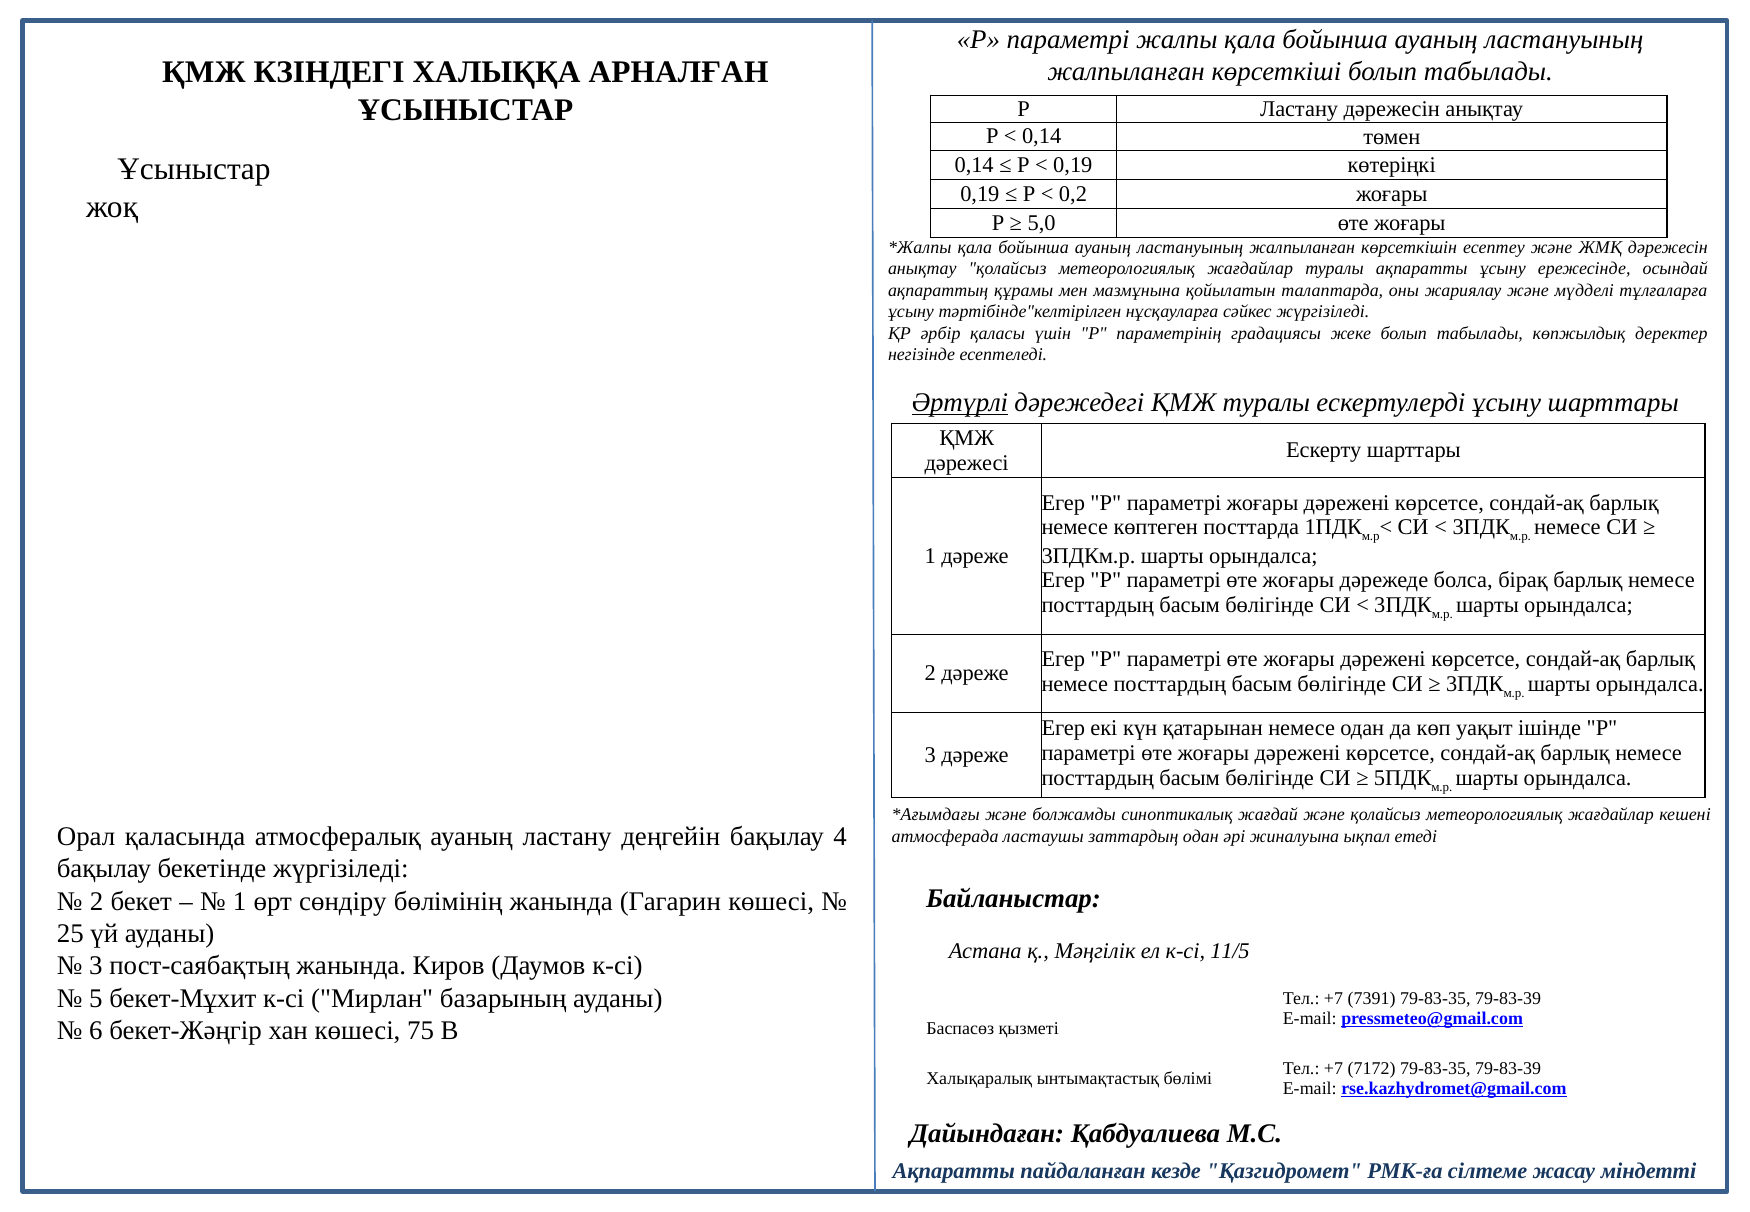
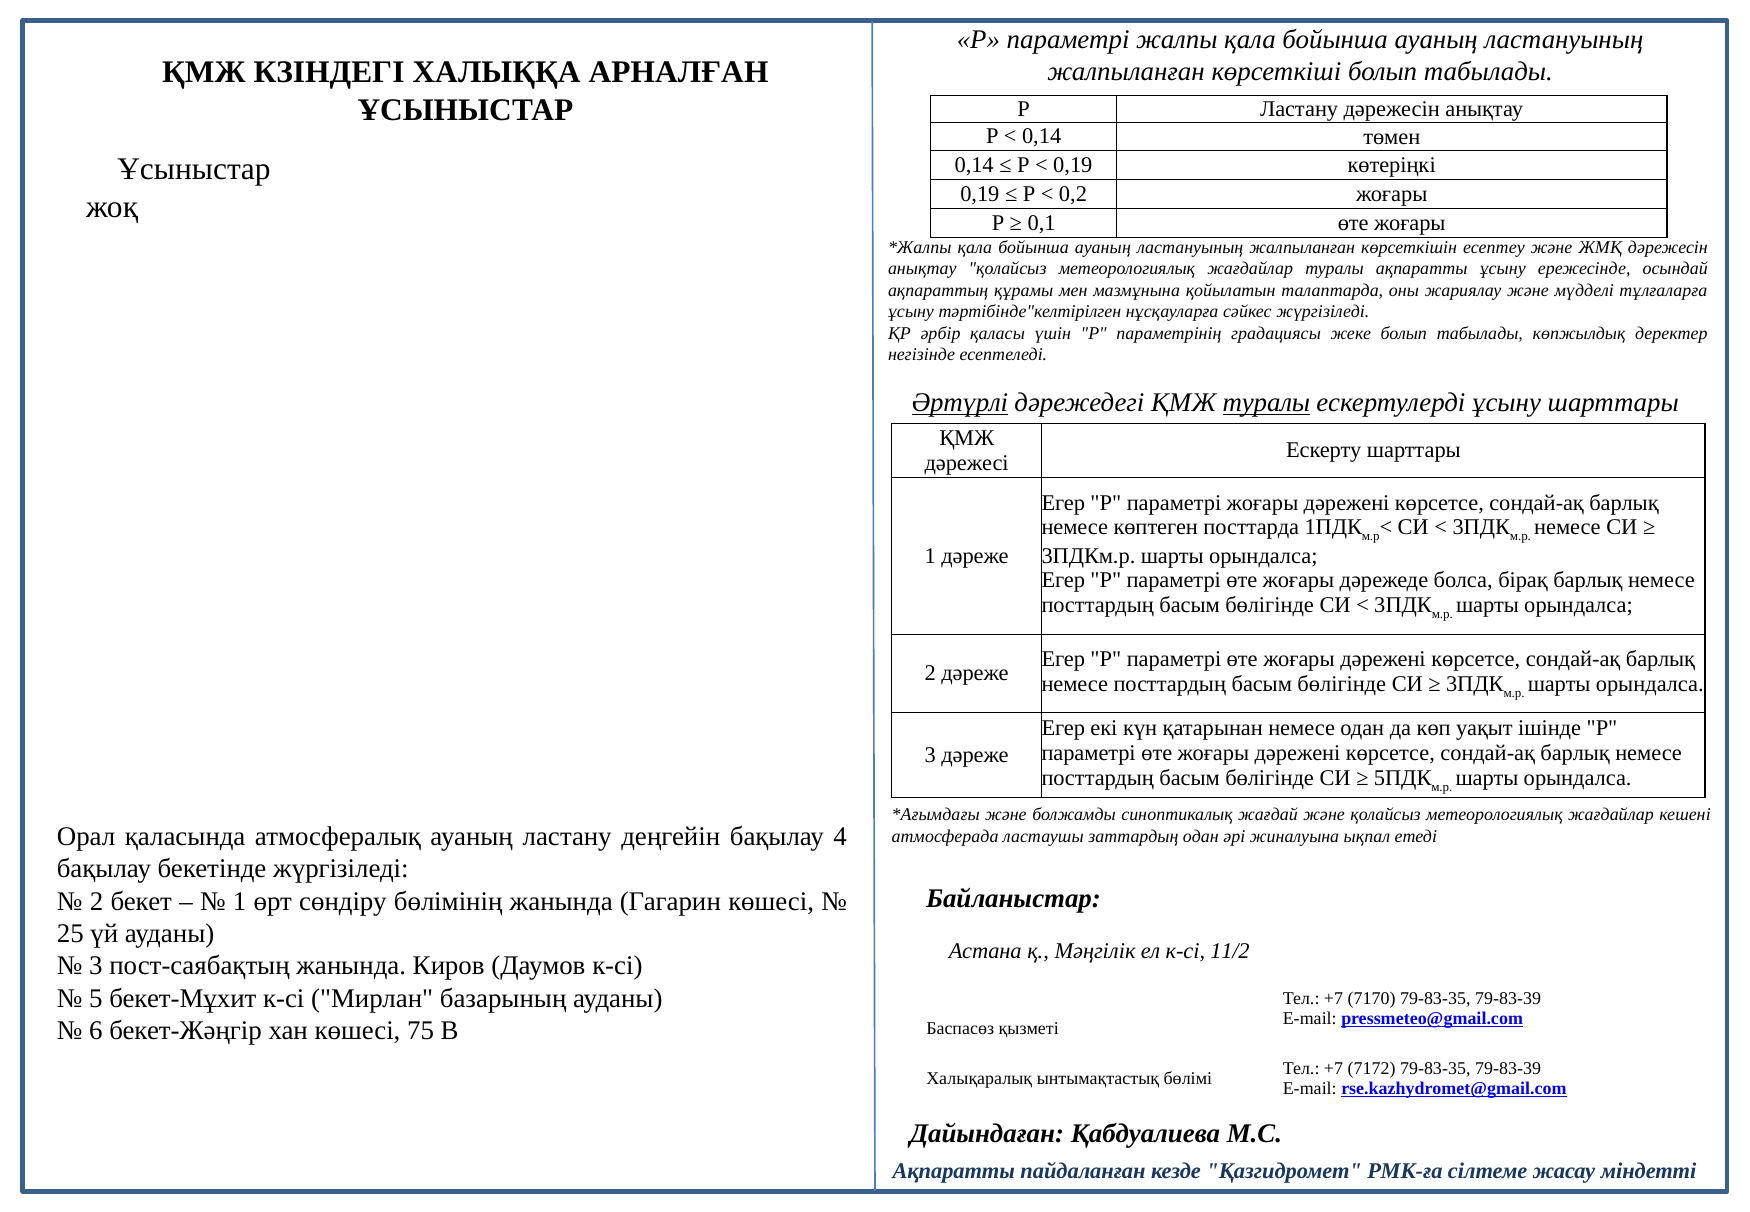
5,0: 5,0 -> 0,1 (1042, 223)
туралы underline: none -> present (1266, 403)
11/5: 11/5 -> 11/2 (1230, 950)
7391: 7391 -> 7170 (1372, 998)
